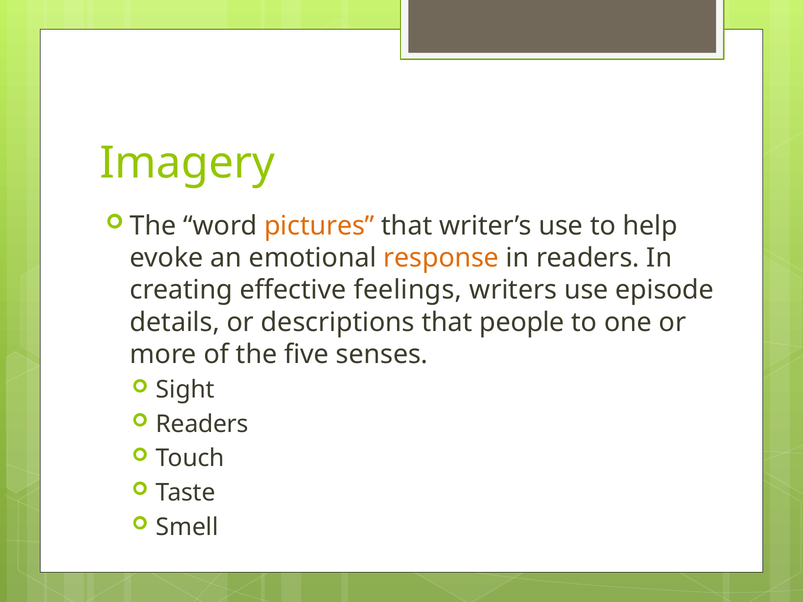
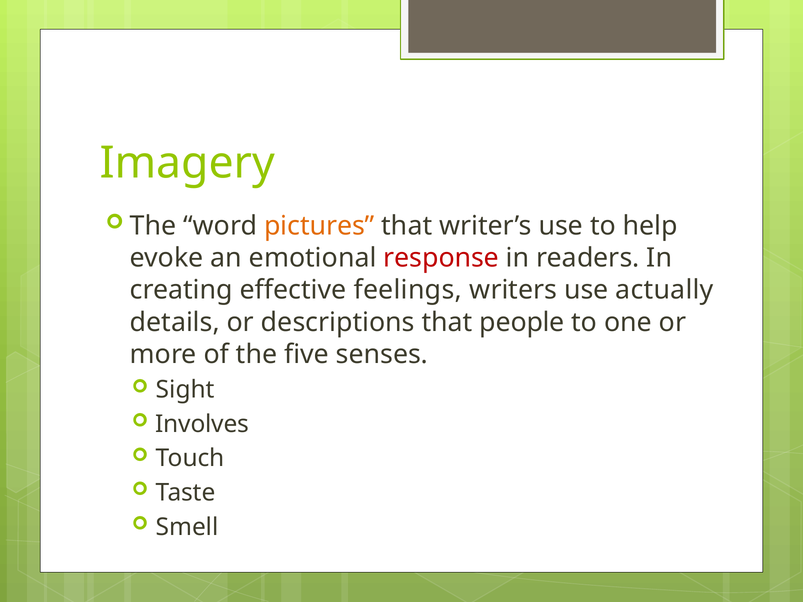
response colour: orange -> red (441, 258)
episode: episode -> actually (664, 290)
Readers: Readers -> Involves (202, 424)
